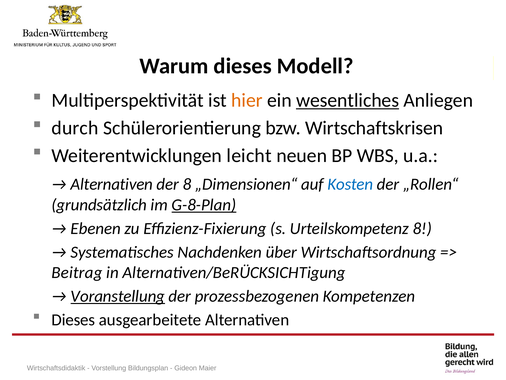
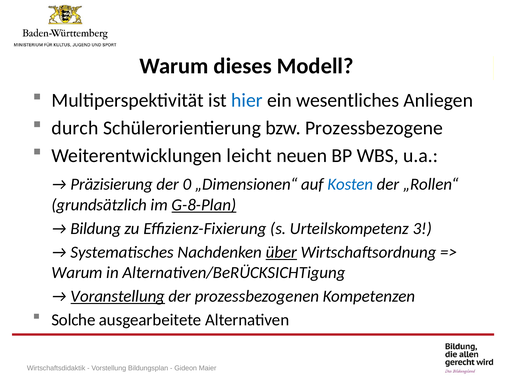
hier colour: orange -> blue (247, 100)
wesentliches underline: present -> none (348, 100)
Wirtschaftskrisen: Wirtschaftskrisen -> Prozessbezogene (374, 128)
Alternativen: Alternativen -> Präzisierung (112, 184)
der 8: 8 -> 0 (187, 184)
Ebenen: Ebenen -> Bildung (96, 228)
Urteilskompetenz 8: 8 -> 3 (422, 228)
über underline: none -> present (281, 252)
Beitrag: Beitrag -> Warum (77, 272)
Dieses: Dieses -> Solche (73, 319)
